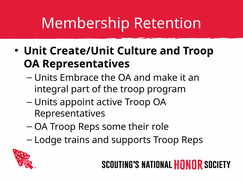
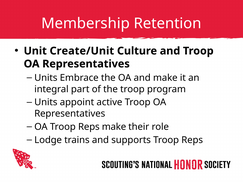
Reps some: some -> make (114, 127)
